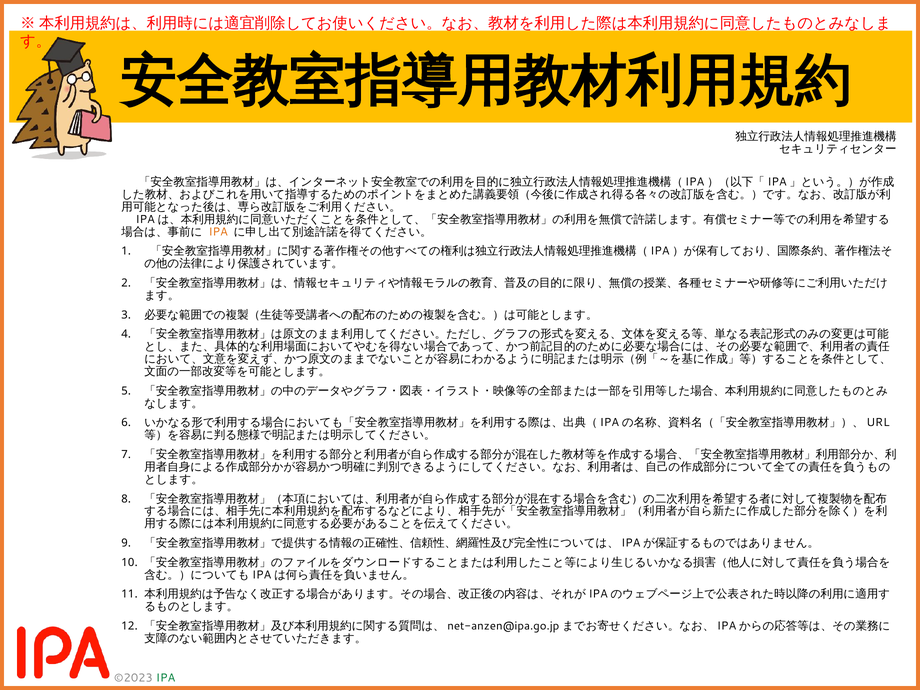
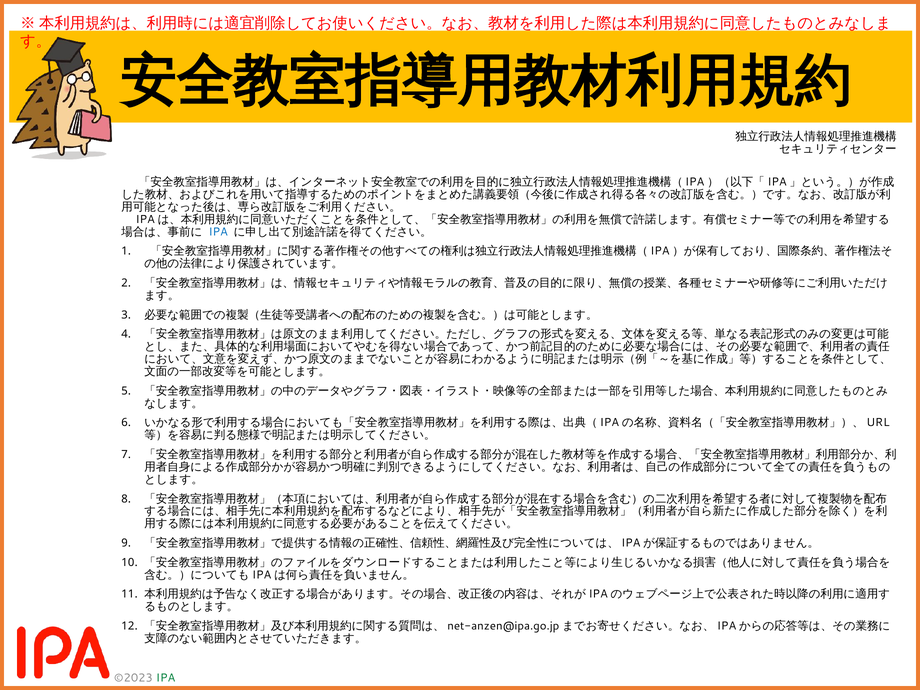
IPA colour: orange -> blue (218, 232)
